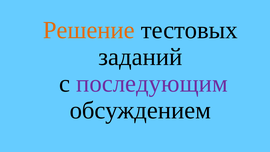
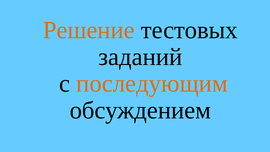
последующим colour: purple -> orange (152, 84)
